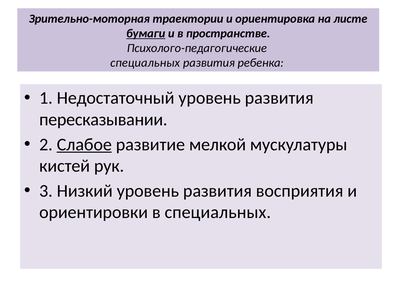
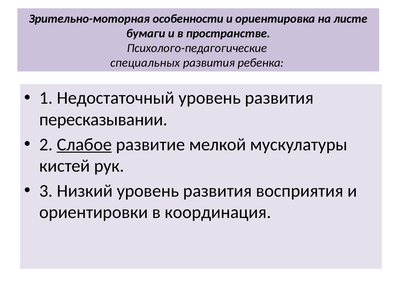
траектории: траектории -> особенности (188, 19)
бумаги underline: present -> none (146, 33)
в специальных: специальных -> координация (218, 213)
